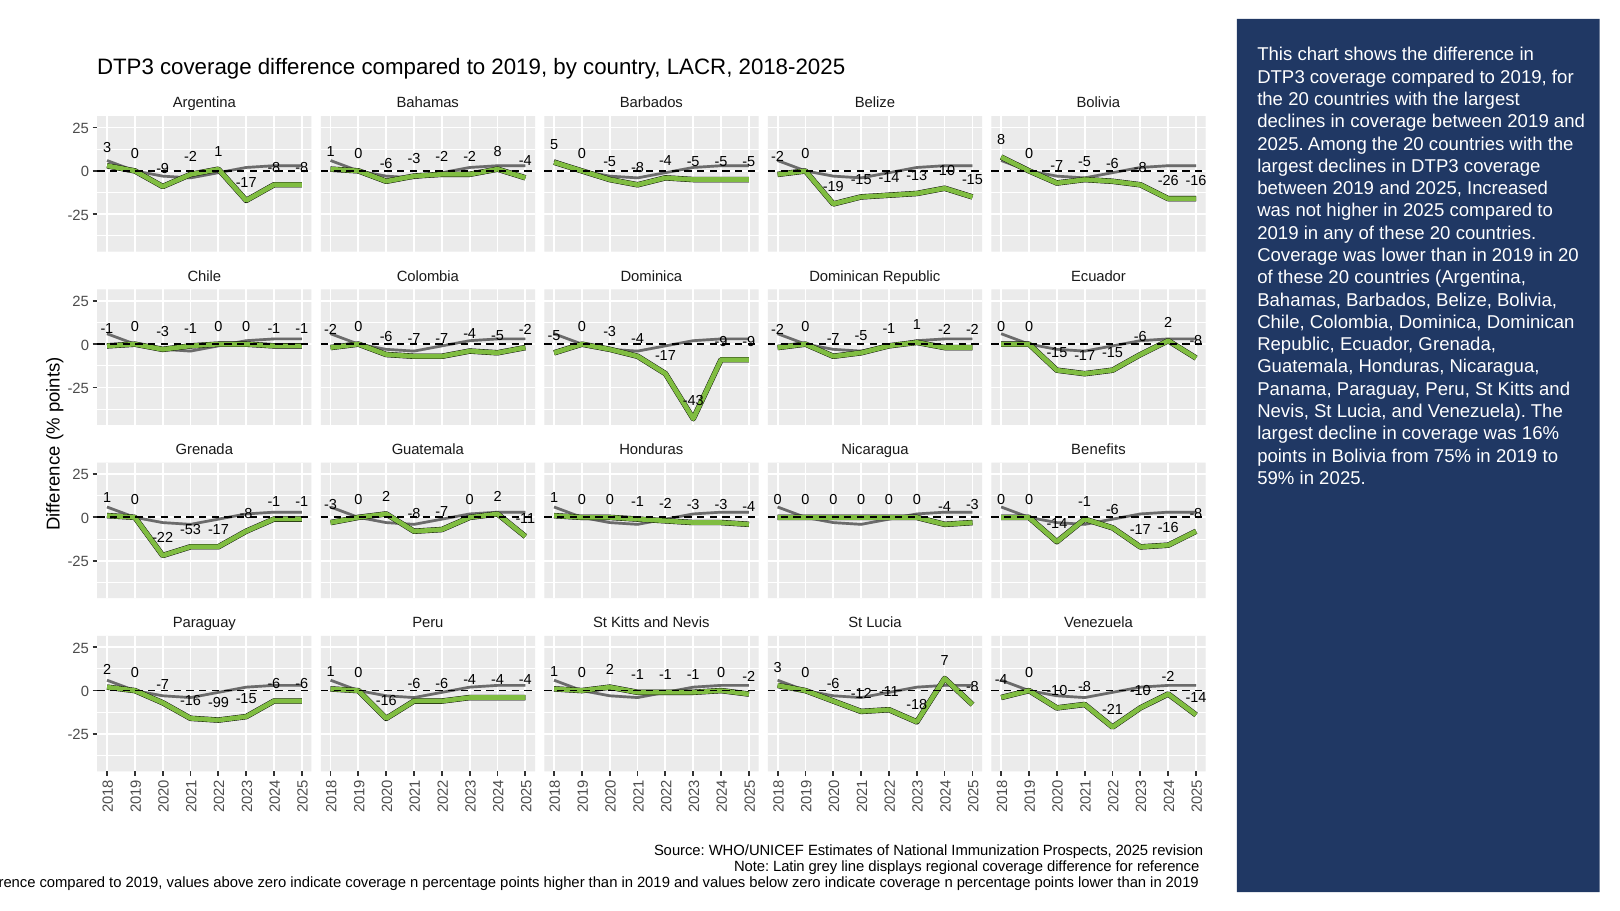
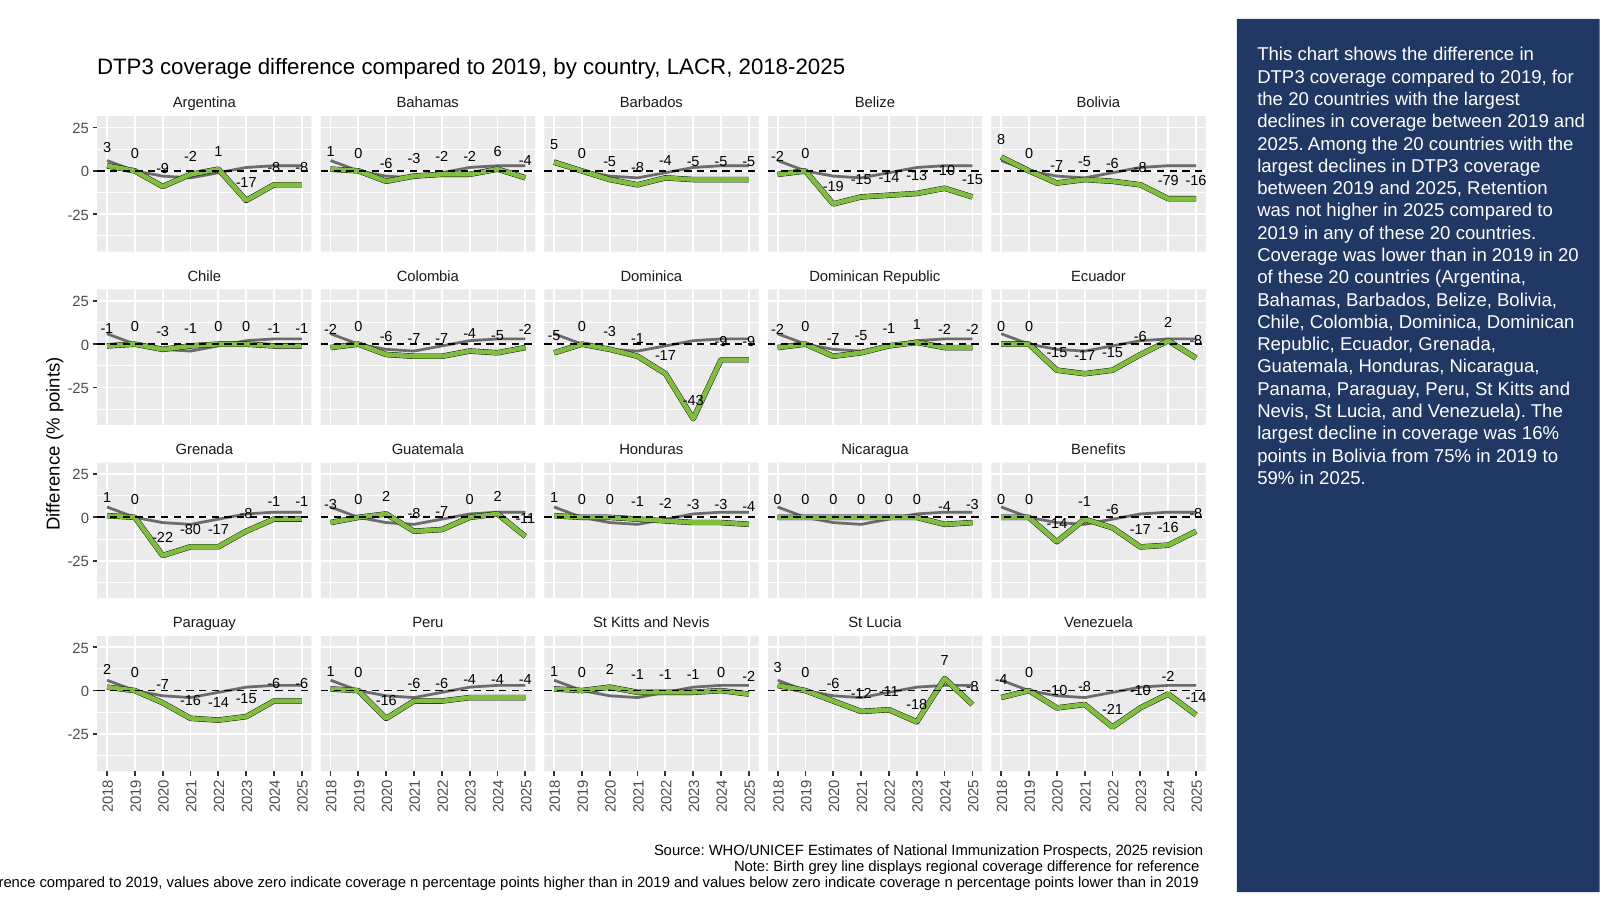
-2 8: 8 -> 6 (498, 152)
-26: -26 -> -79 (1168, 181)
Increased: Increased -> Retention (1507, 189)
-4: -4 -> -1 (638, 339)
-53: -53 -> -80 (191, 529)
-16 -99: -99 -> -14 (218, 703)
Latin: Latin -> Birth (789, 866)
